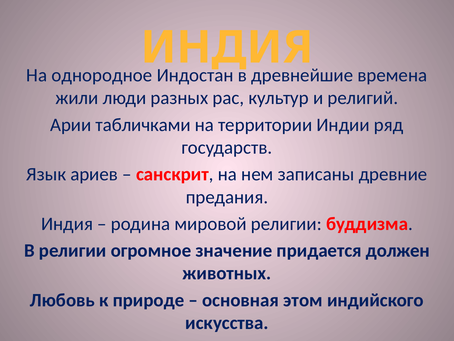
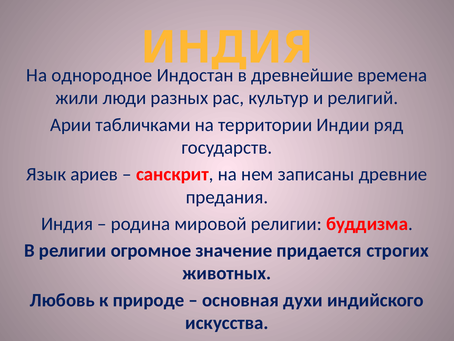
должен: должен -> строгих (398, 250)
этом: этом -> духи (303, 300)
